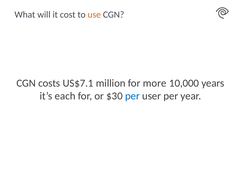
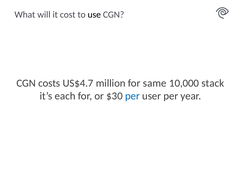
use colour: orange -> black (94, 15)
US$7.1: US$7.1 -> US$4.7 (78, 84)
more: more -> same (155, 84)
years: years -> stack (213, 84)
